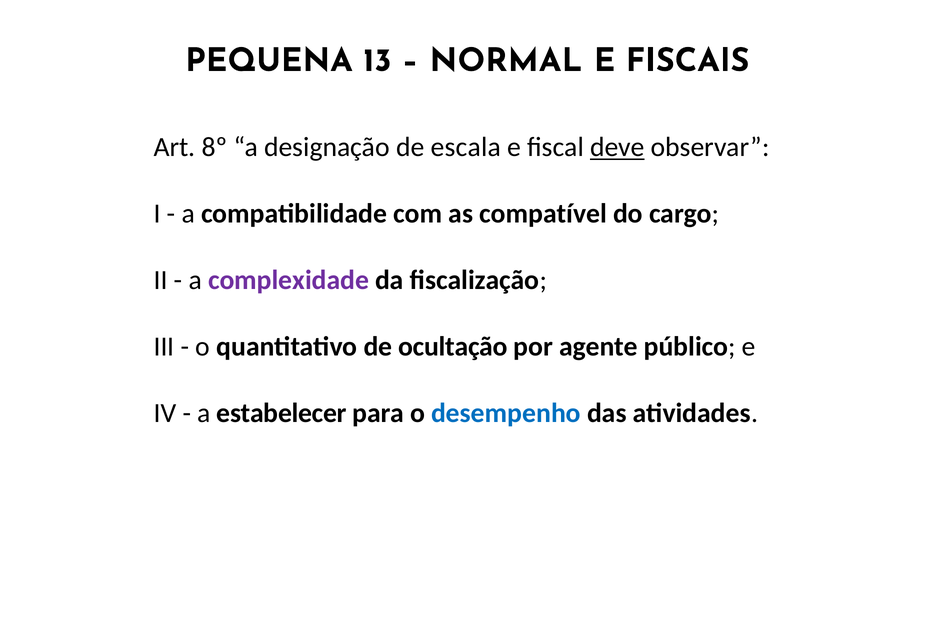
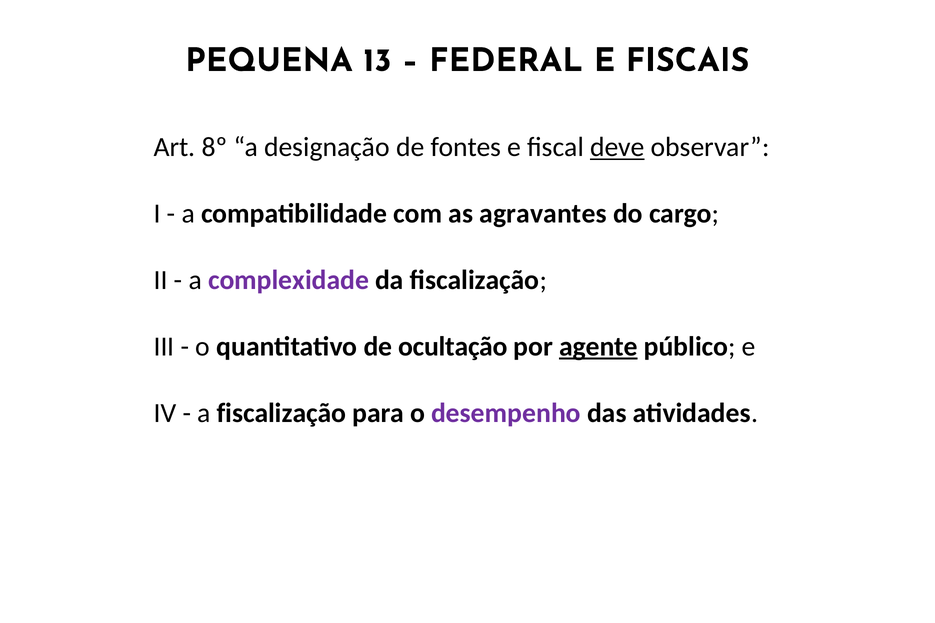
NORMAL: NORMAL -> FEDERAL (506, 60)
escala: escala -> fontes (466, 147)
compatível: compatível -> agravantes (543, 214)
agente underline: none -> present (598, 347)
a estabelecer: estabelecer -> fiscalização (281, 413)
desempenho colour: blue -> purple (506, 413)
